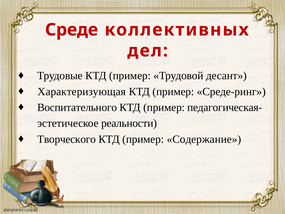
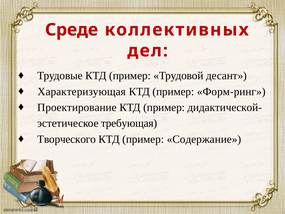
Среде-ринг: Среде-ринг -> Форм-ринг (231, 91)
Воспитательного: Воспитательного -> Проектирование (77, 107)
педагогическая-: педагогическая- -> дидактической- (225, 107)
реальности: реальности -> требующая (129, 123)
